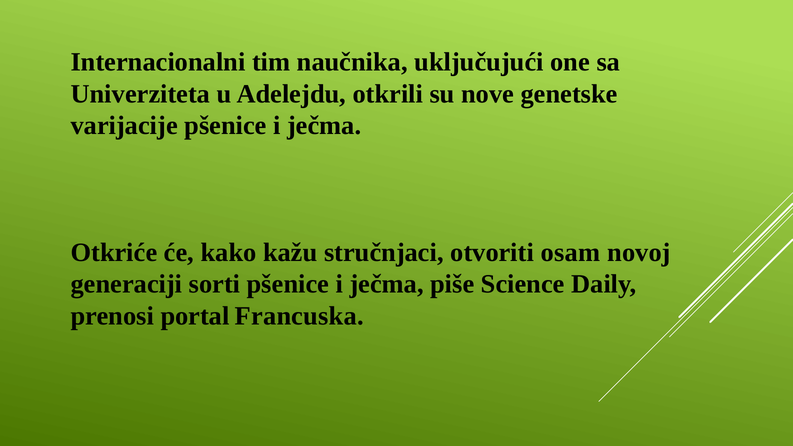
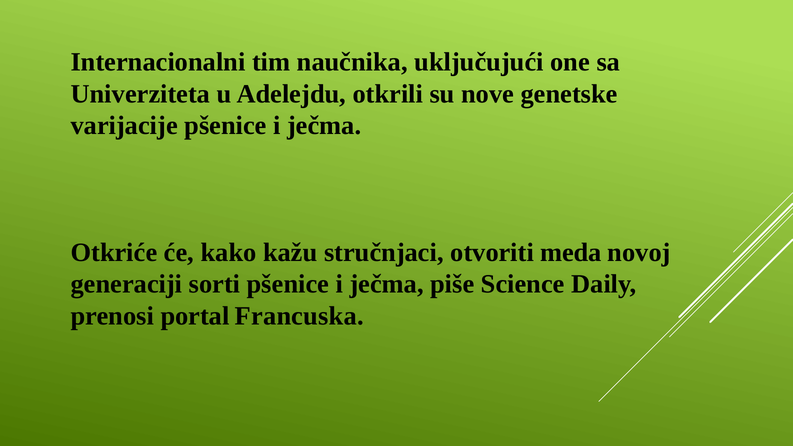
osam: osam -> meda (571, 252)
